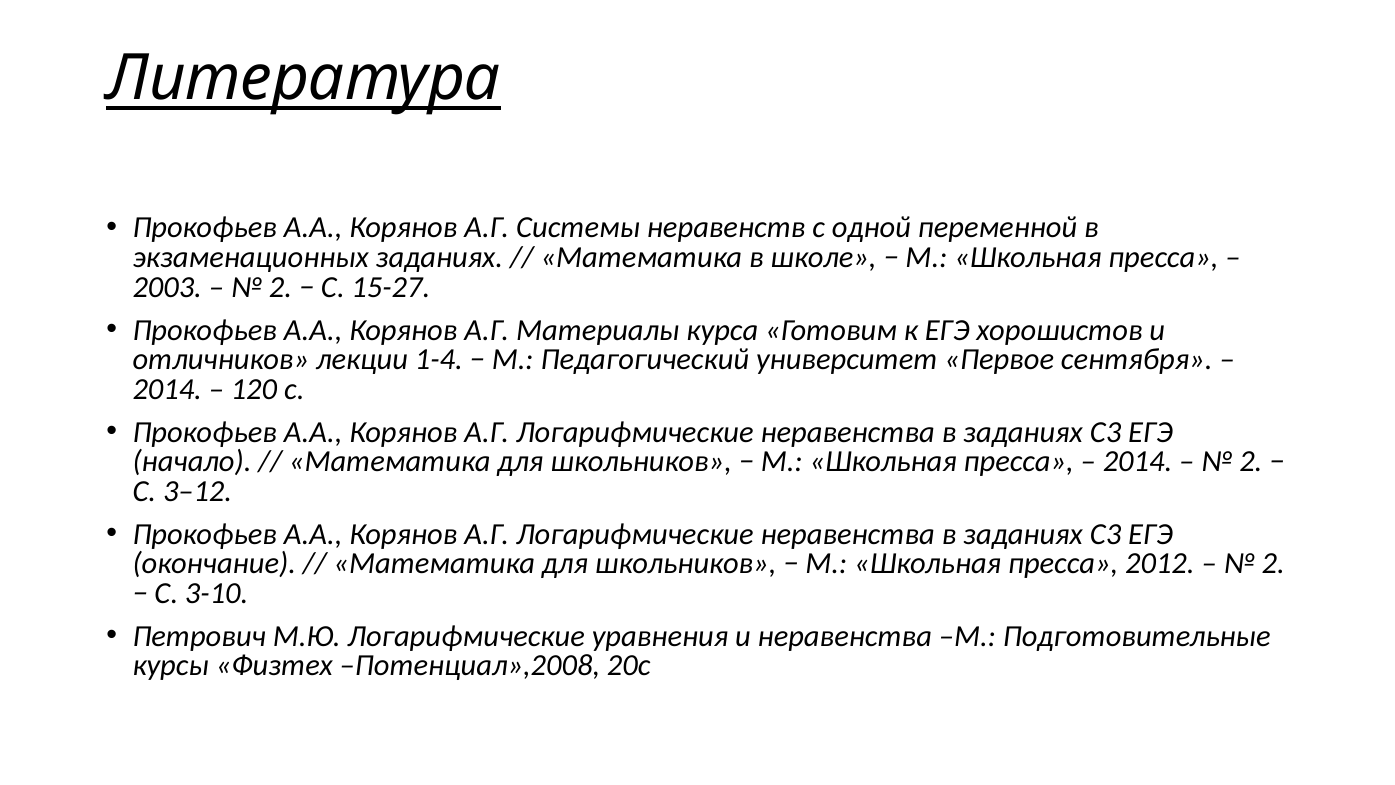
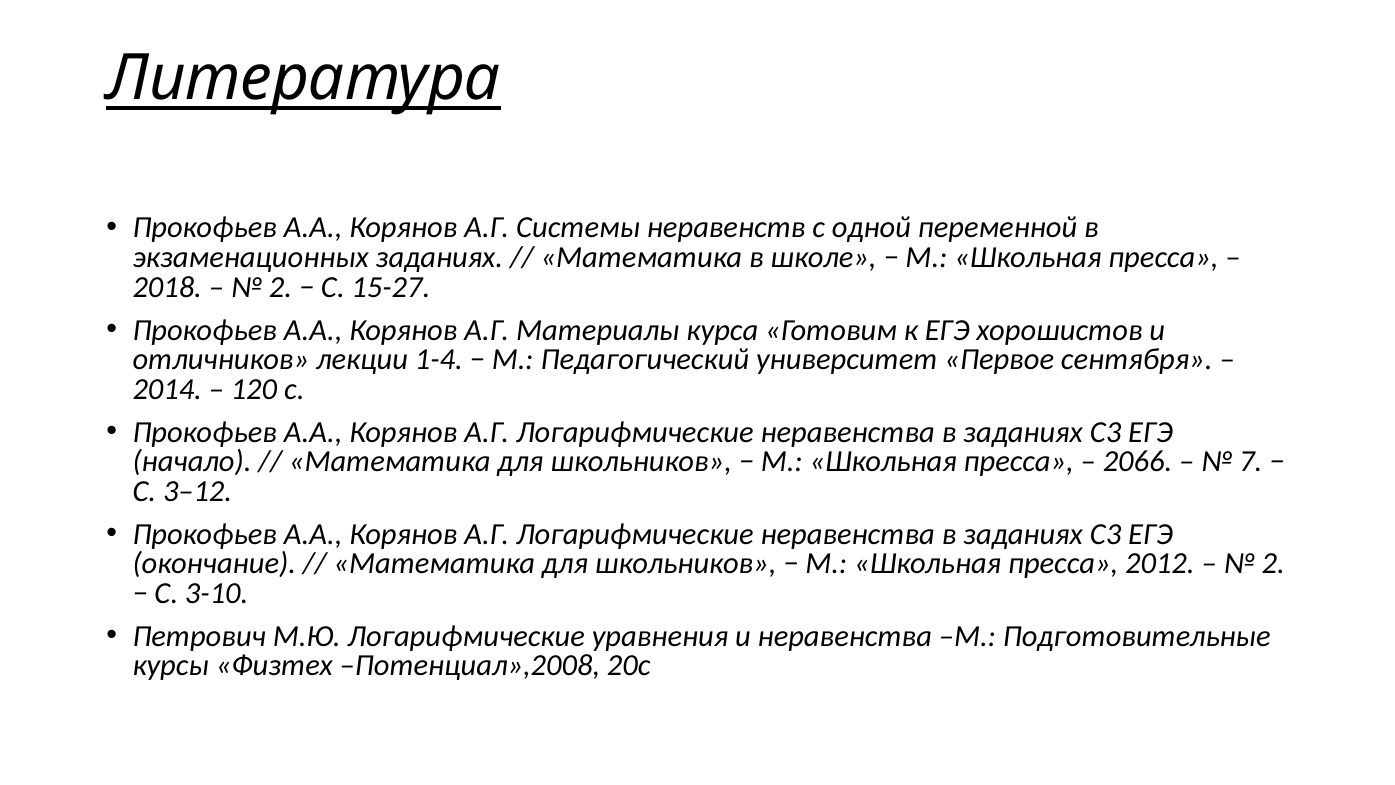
2003: 2003 -> 2018 (167, 287)
2014: 2014 -> 2066 (1138, 461)
2: 2 -> 7 (1251, 461)
